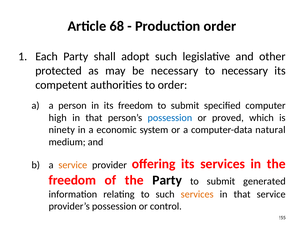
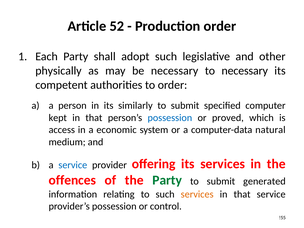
68: 68 -> 52 (117, 26)
protected: protected -> physically (58, 71)
its freedom: freedom -> similarly (135, 106)
high: high -> kept (58, 118)
ninety: ninety -> access (62, 130)
service colour: orange -> blue (73, 165)
freedom: freedom -> offences (72, 180)
Party colour: black -> green (167, 180)
